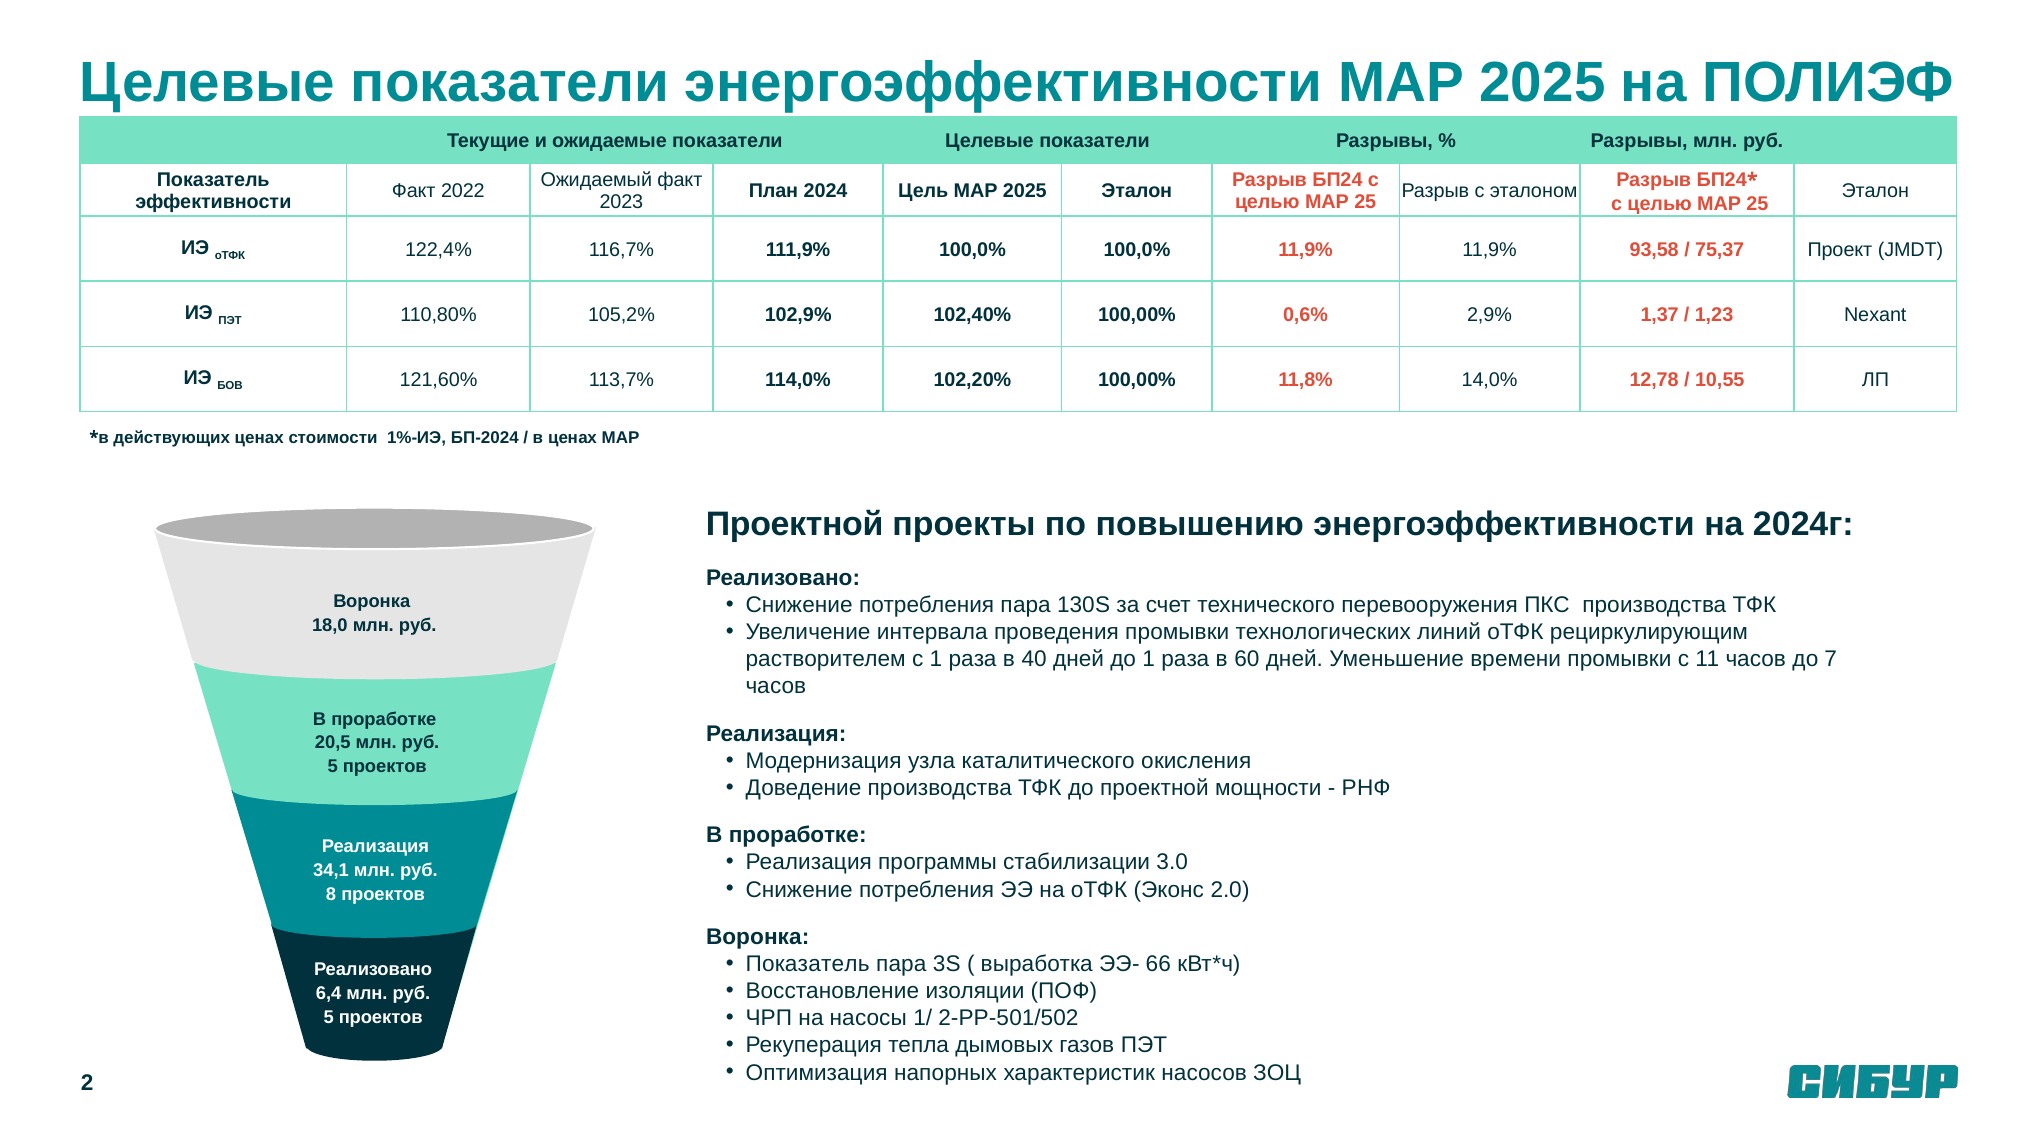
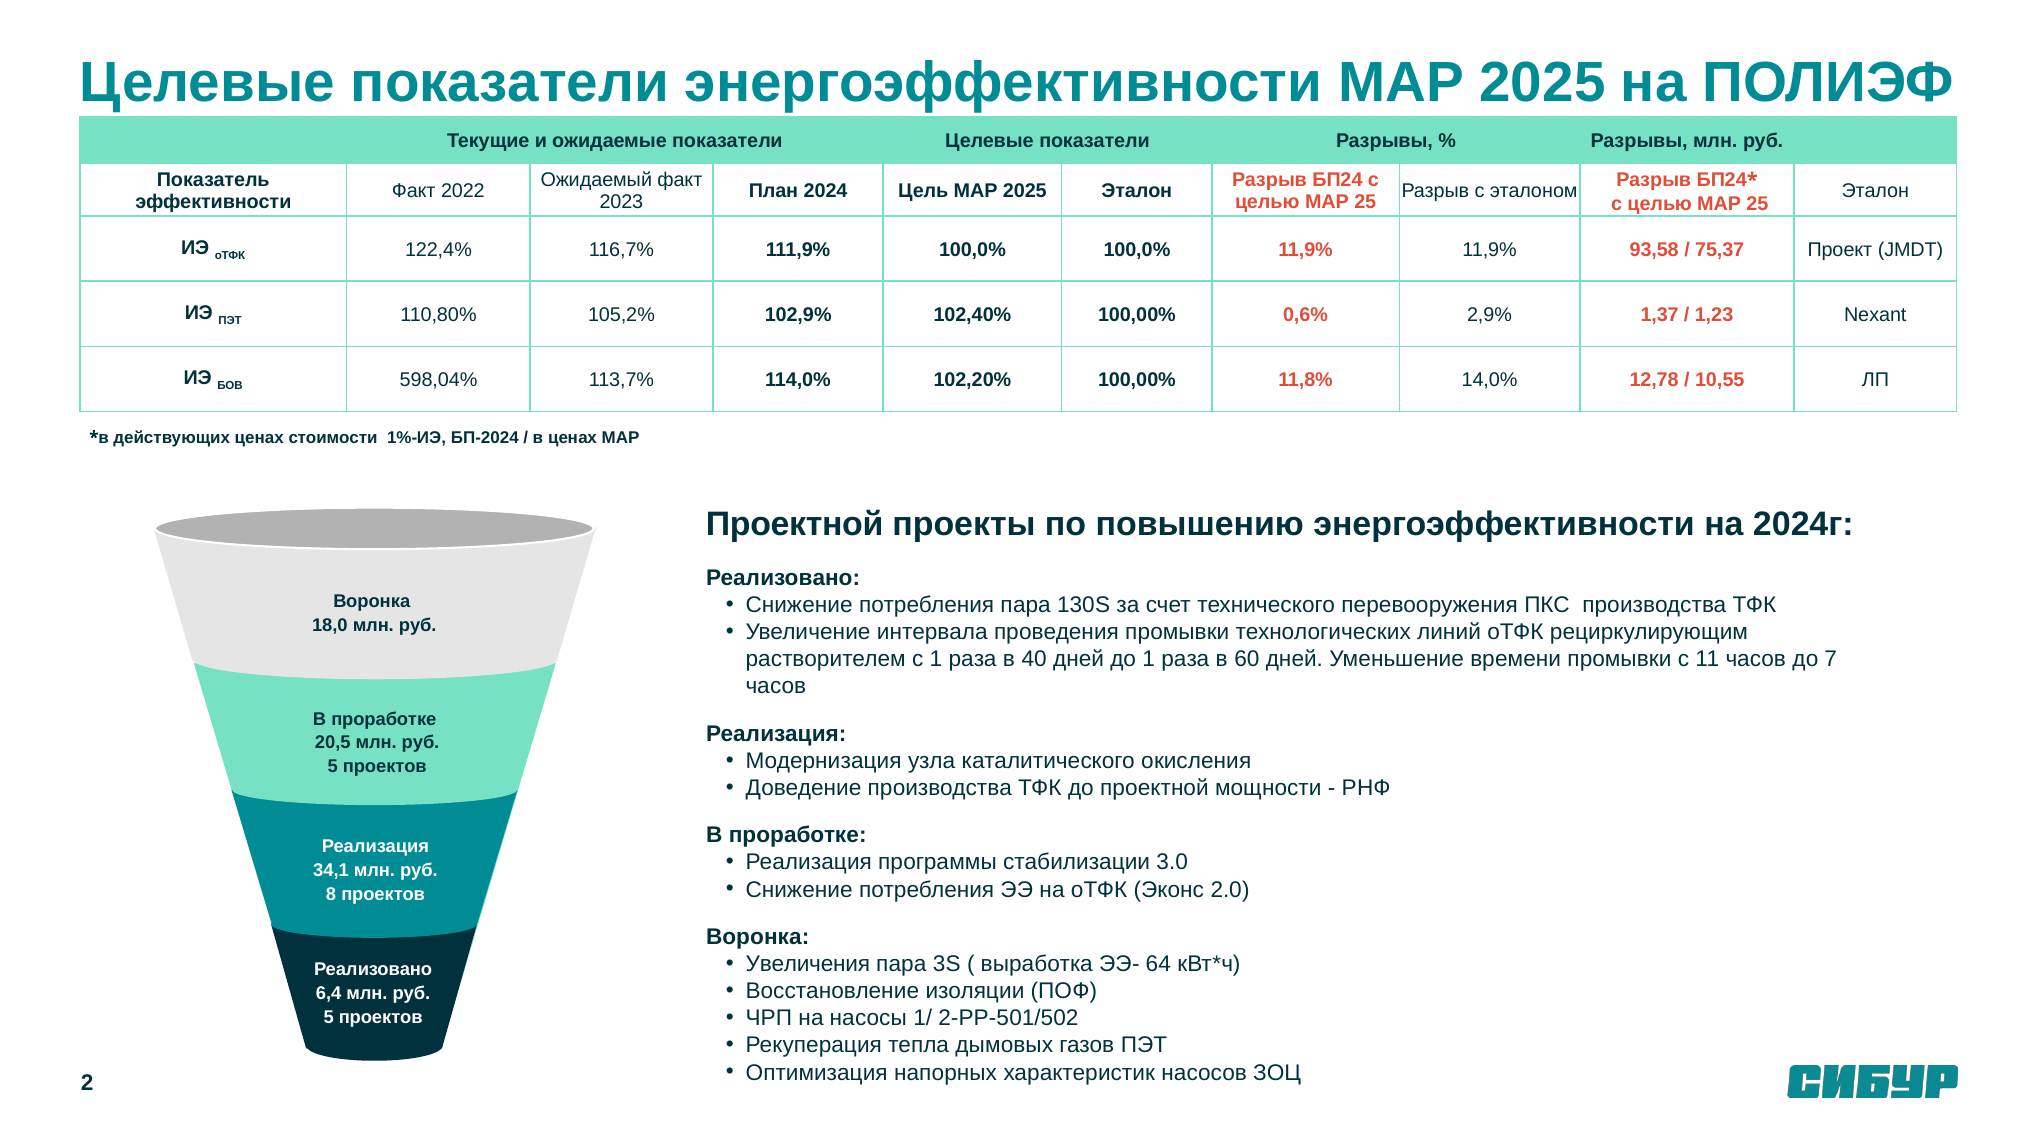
121,60%: 121,60% -> 598,04% (439, 380)
Показатель: Показатель -> Увеличения (808, 964)
66: 66 -> 64 (1158, 964)
